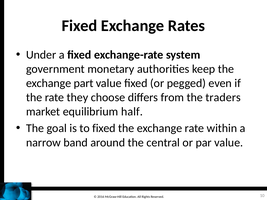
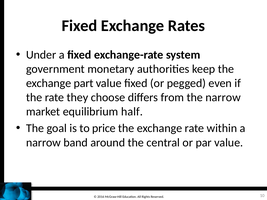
the traders: traders -> narrow (223, 98)
to fixed: fixed -> price (104, 128)
